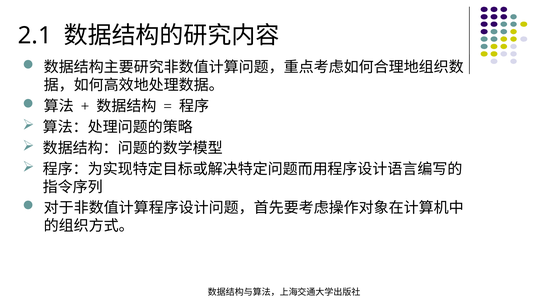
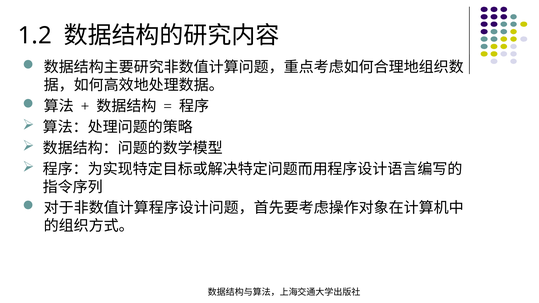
2.1: 2.1 -> 1.2 (35, 36)
